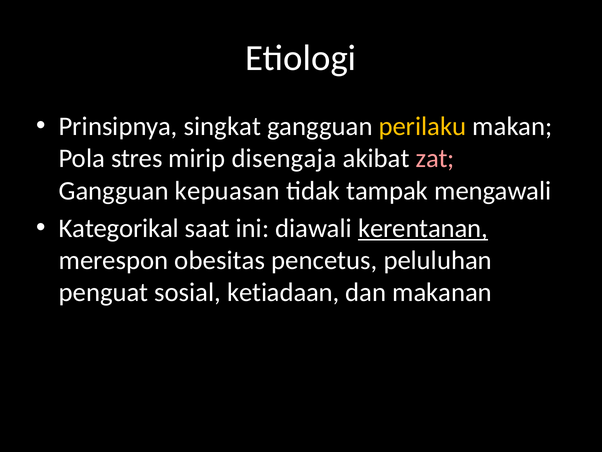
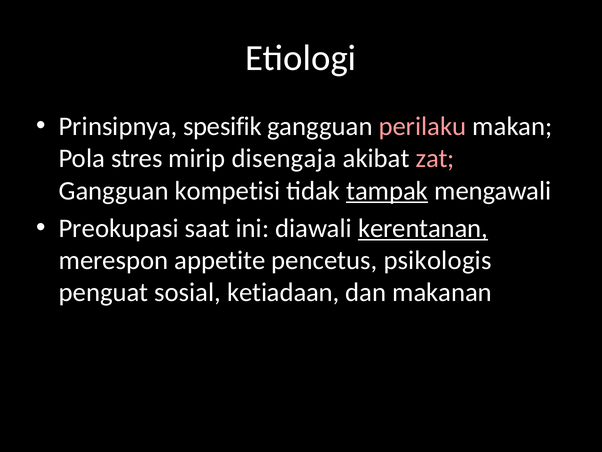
singkat: singkat -> spesifik (223, 126)
perilaku colour: yellow -> pink (422, 126)
kepuasan: kepuasan -> kompetisi (228, 191)
tampak underline: none -> present (387, 191)
Kategorikal: Kategorikal -> Preokupasi (119, 228)
obesitas: obesitas -> appetite (220, 260)
peluluhan: peluluhan -> psikologis (438, 260)
